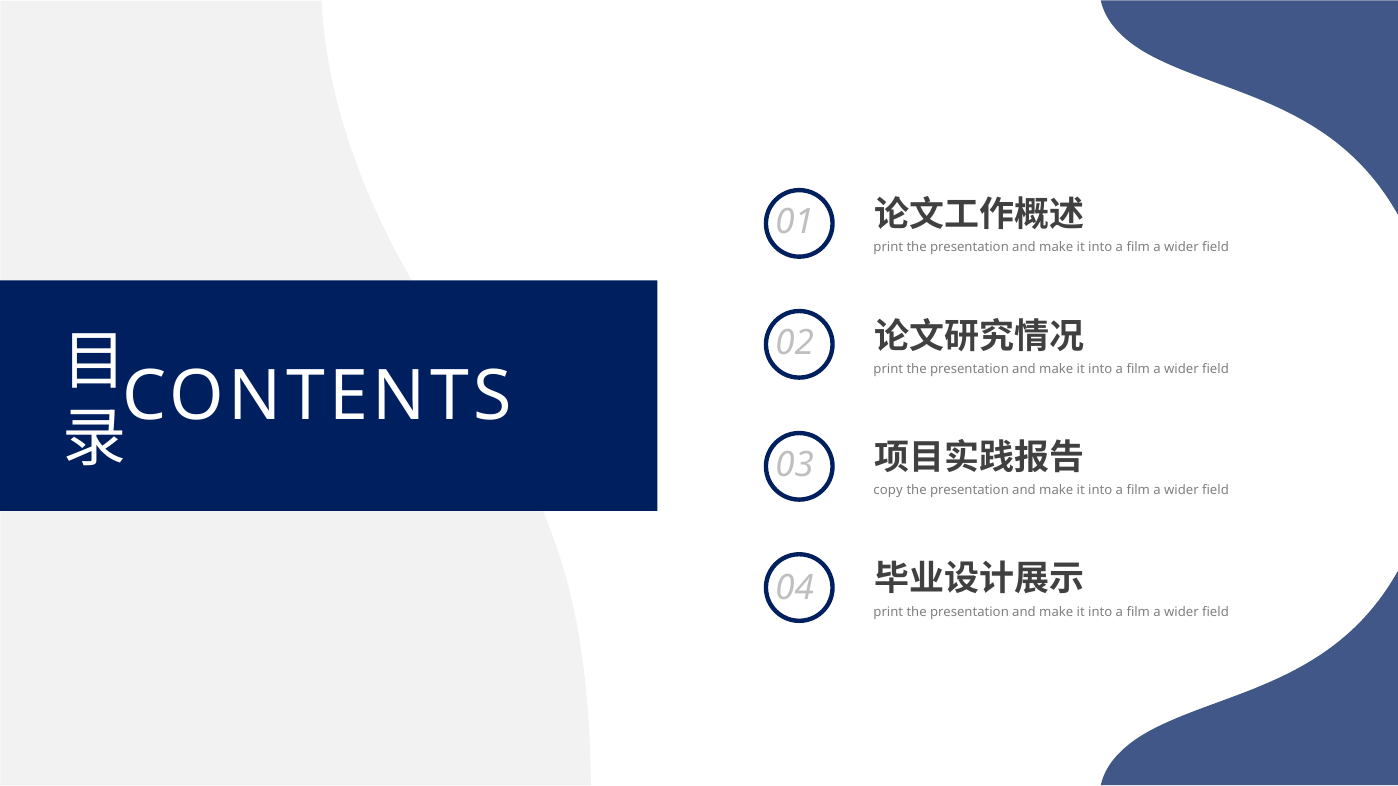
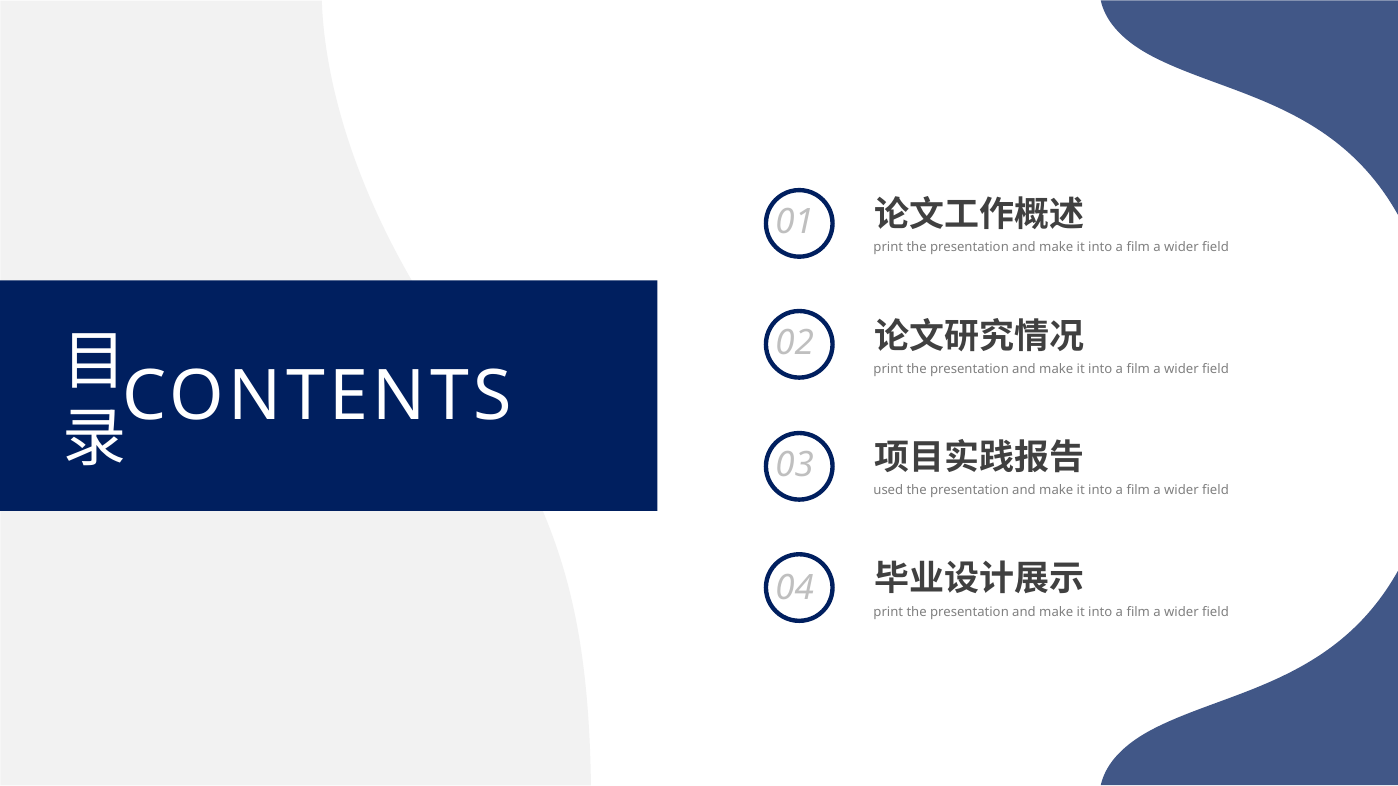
copy: copy -> used (888, 490)
